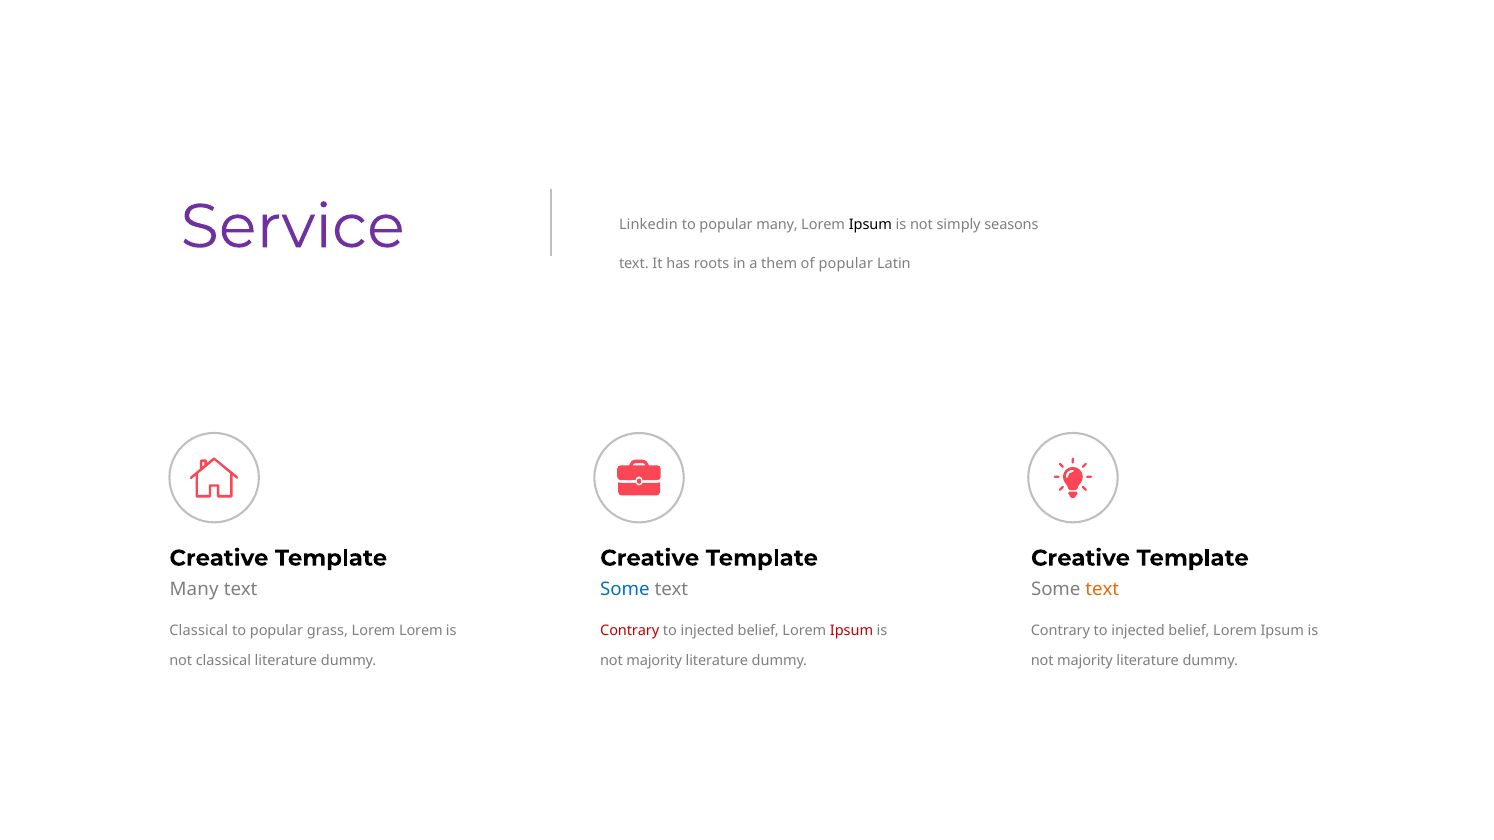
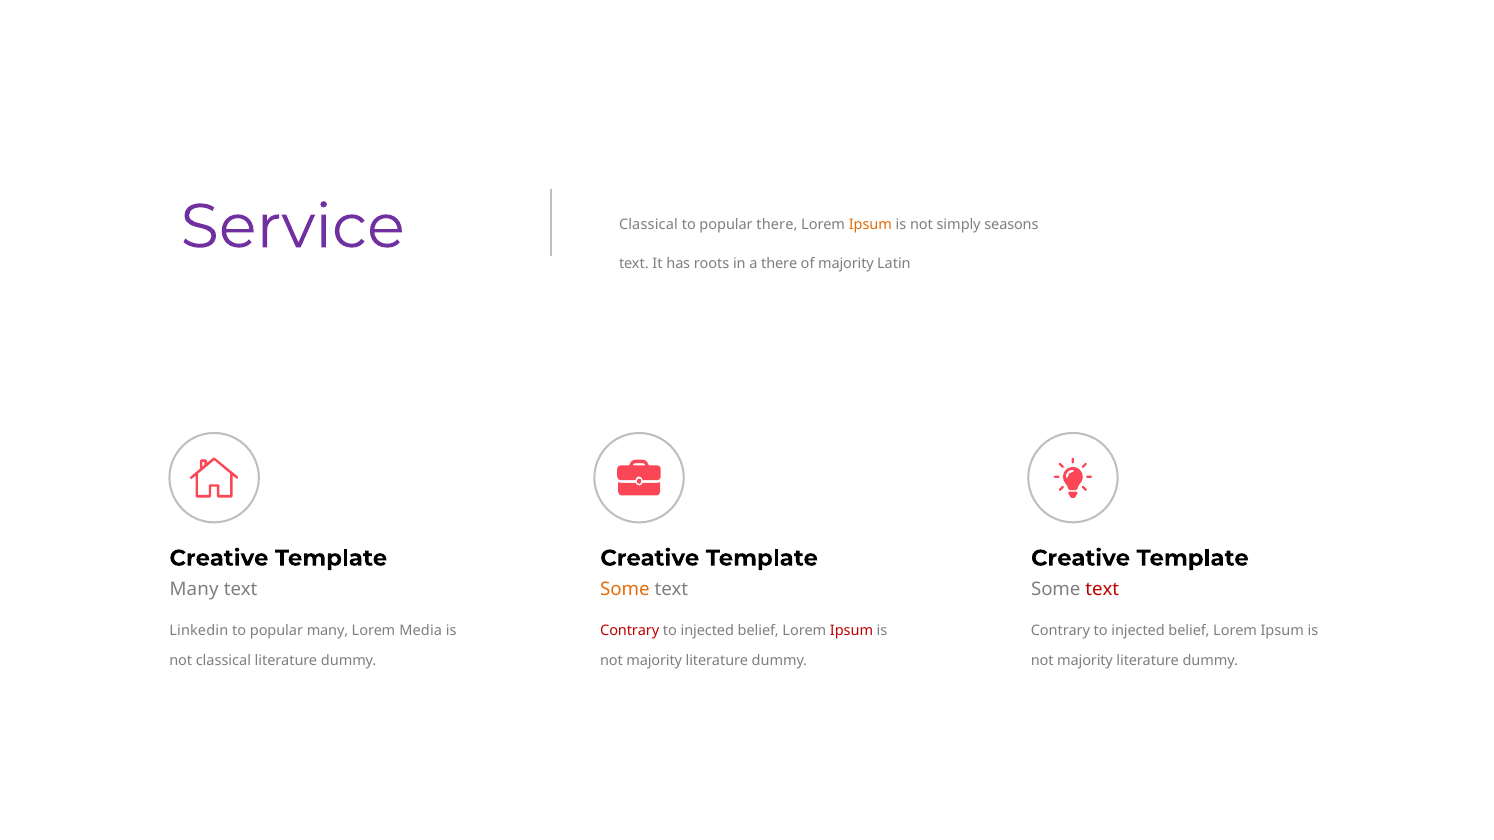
Linkedin: Linkedin -> Classical (648, 225)
popular many: many -> there (777, 225)
Ipsum colour: black -> orange (870, 225)
a them: them -> there (779, 263)
of popular: popular -> majority (846, 263)
Some colour: blue -> orange (625, 590)
text colour: orange -> red (1102, 590)
Classical: Classical -> Linkedin (199, 631)
popular grass: grass -> many (328, 631)
Lorem Lorem: Lorem -> Media (421, 631)
